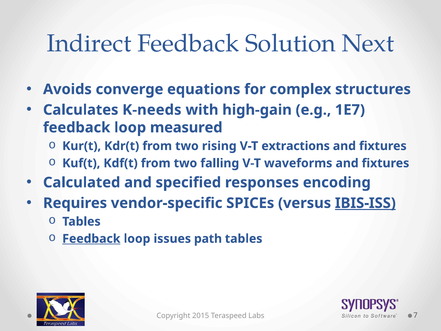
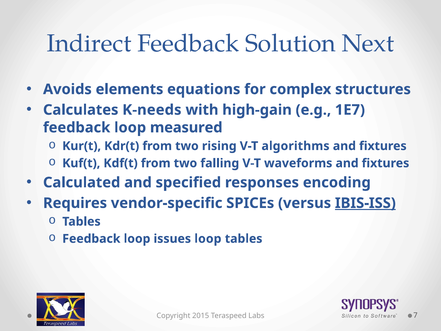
converge: converge -> elements (130, 89)
extractions: extractions -> algorithms (295, 146)
Feedback underline: present -> none (91, 239)
issues path: path -> loop (208, 239)
